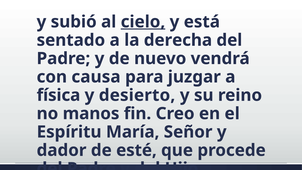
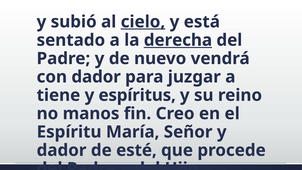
derecha underline: none -> present (178, 40)
con causa: causa -> dador (96, 77)
física: física -> tiene (58, 95)
desierto: desierto -> espíritus (137, 95)
